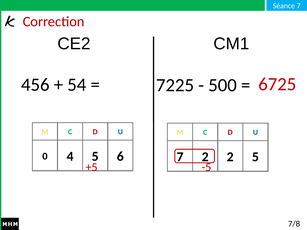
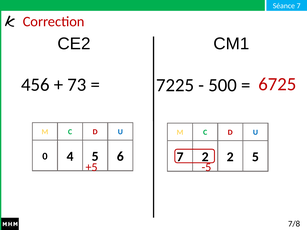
54: 54 -> 73 (77, 85)
